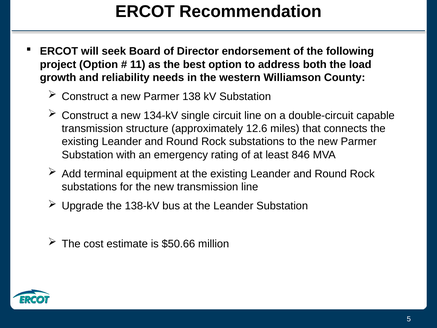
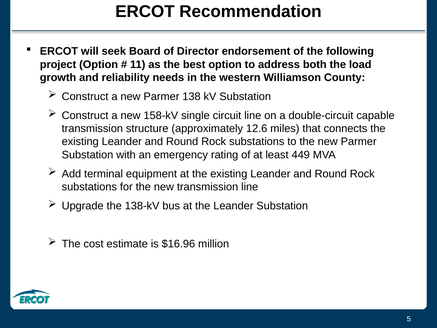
134-kV: 134-kV -> 158-kV (161, 115)
846: 846 -> 449 (301, 155)
$50.66: $50.66 -> $16.96 (178, 244)
